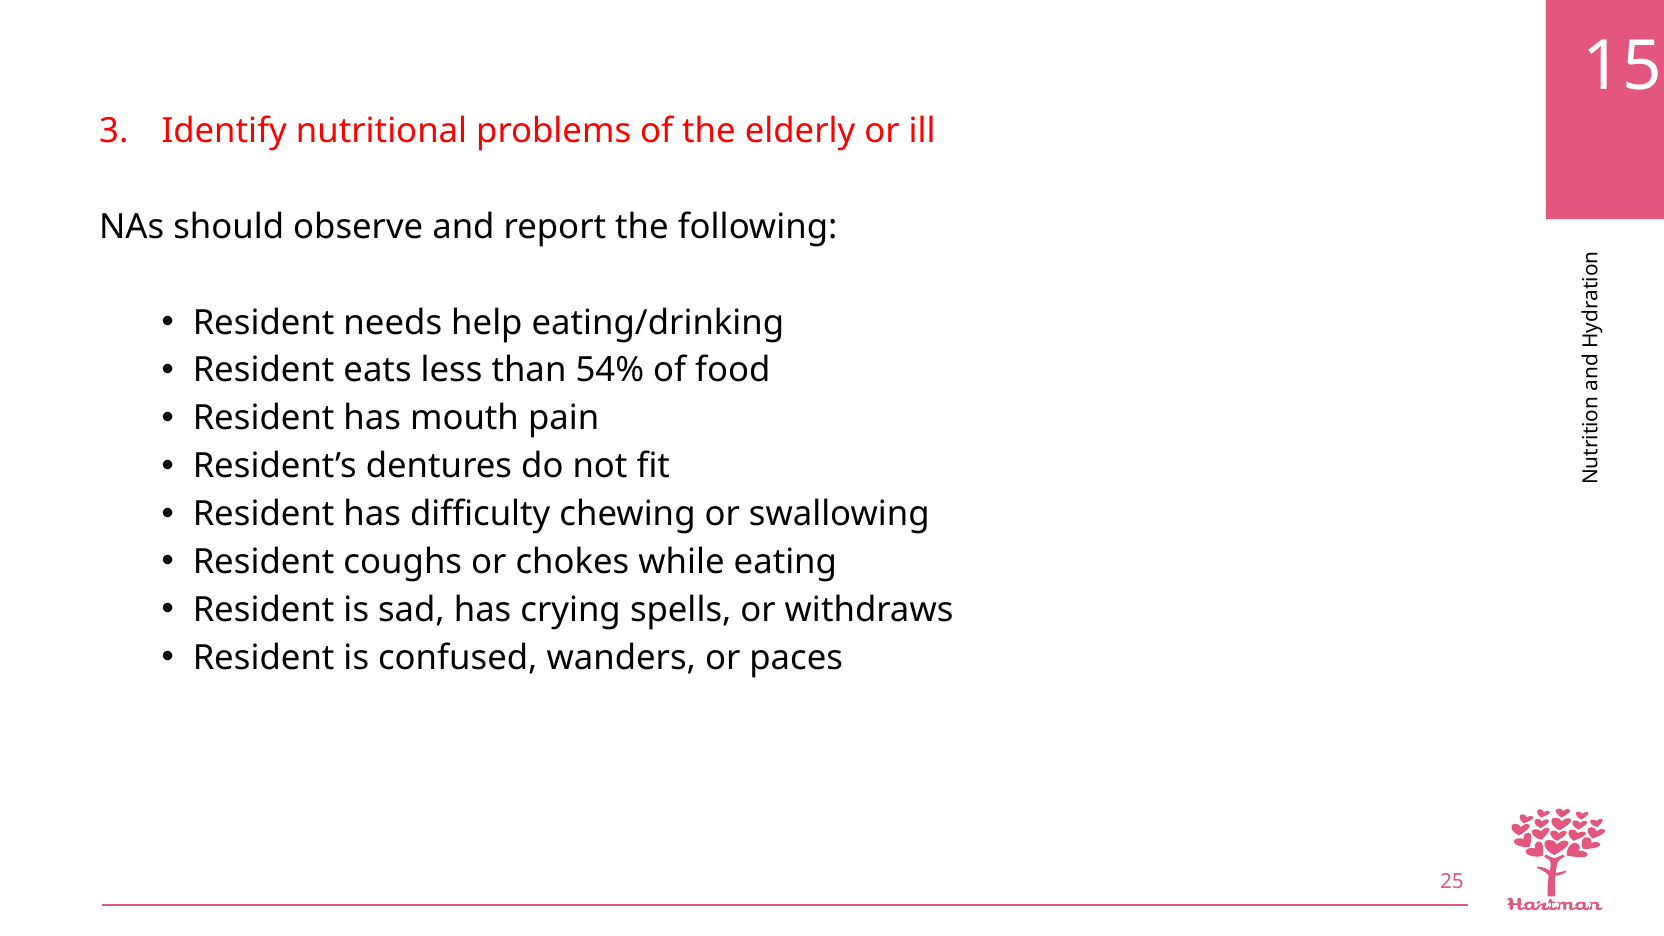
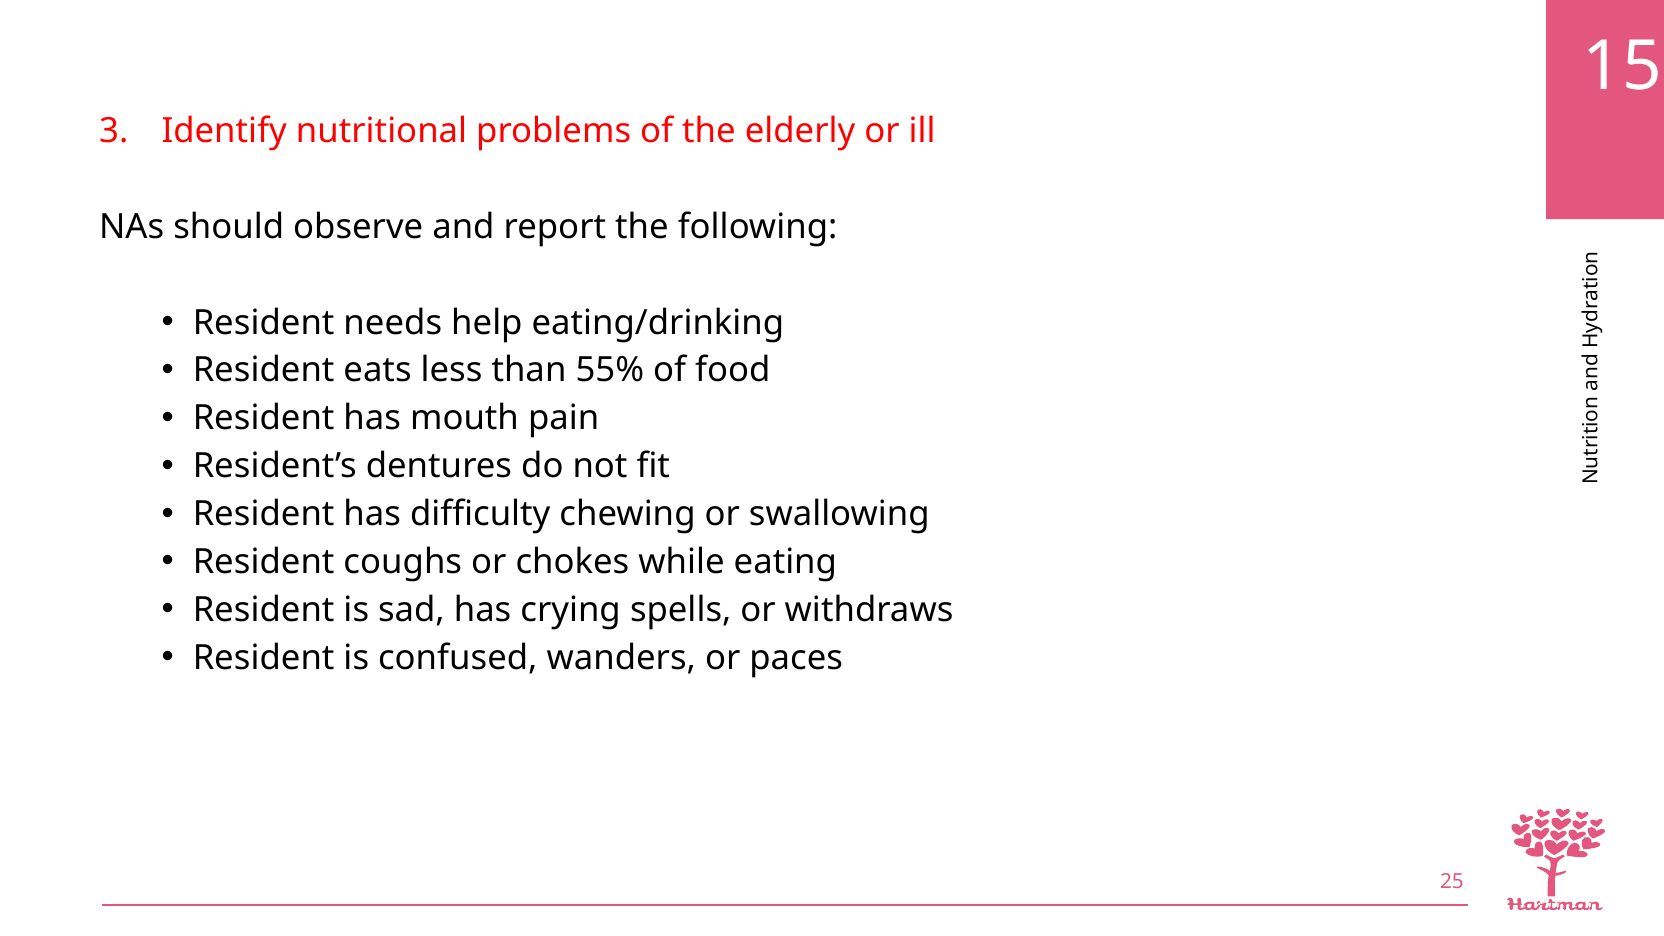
54%: 54% -> 55% (610, 371)
